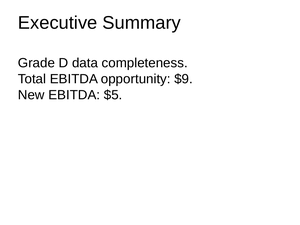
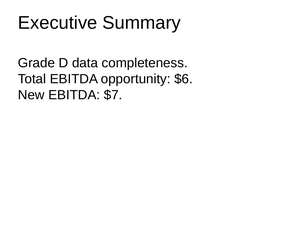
$9: $9 -> $6 (184, 79)
$5: $5 -> $7 (113, 95)
